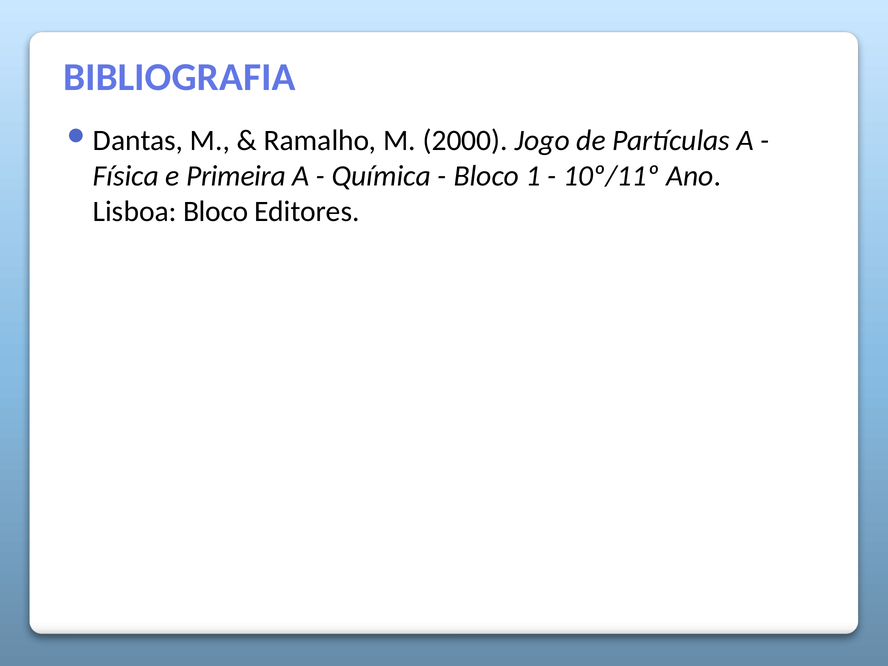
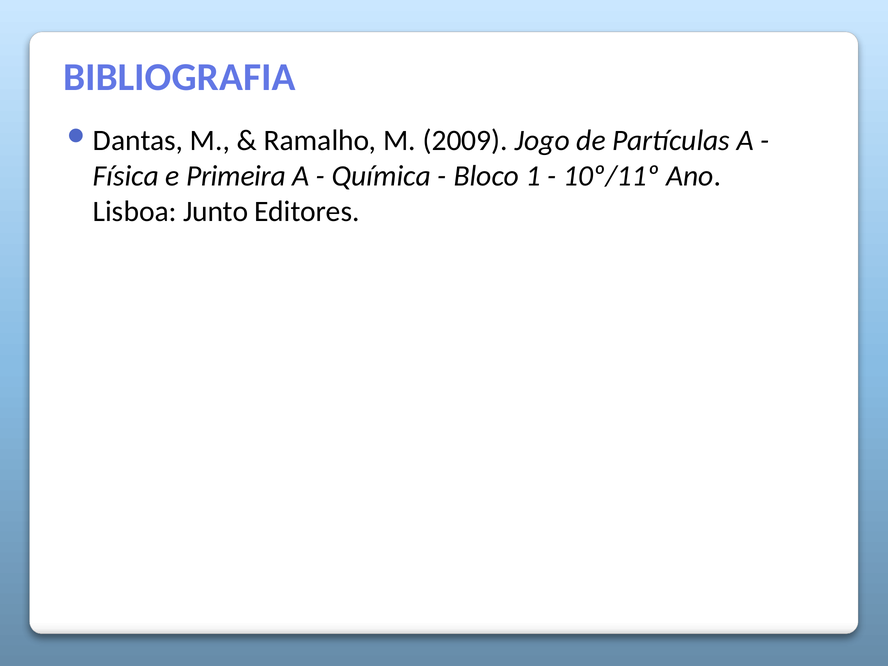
2000: 2000 -> 2009 (465, 140)
Lisboa Bloco: Bloco -> Junto (216, 211)
